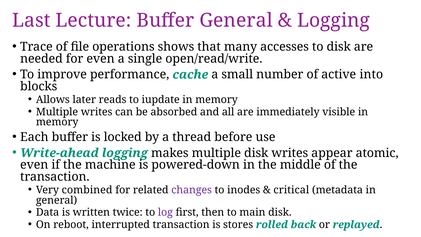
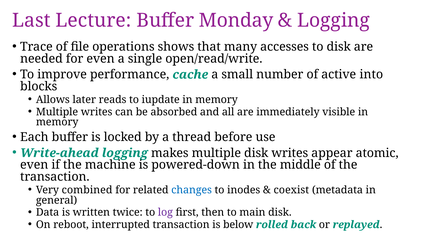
Buffer General: General -> Monday (236, 20)
changes colour: purple -> blue (192, 190)
critical: critical -> coexist (291, 190)
stores: stores -> below (238, 224)
